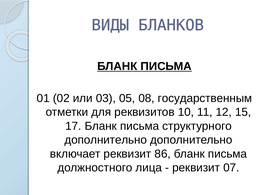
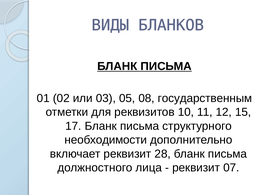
дополнительно: дополнительно -> необходимости (106, 140)
86: 86 -> 28 (163, 154)
